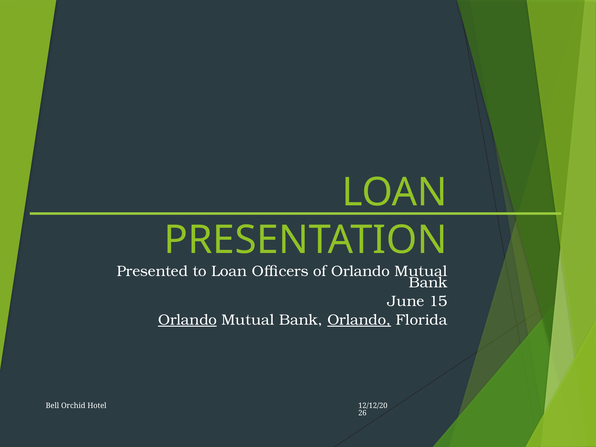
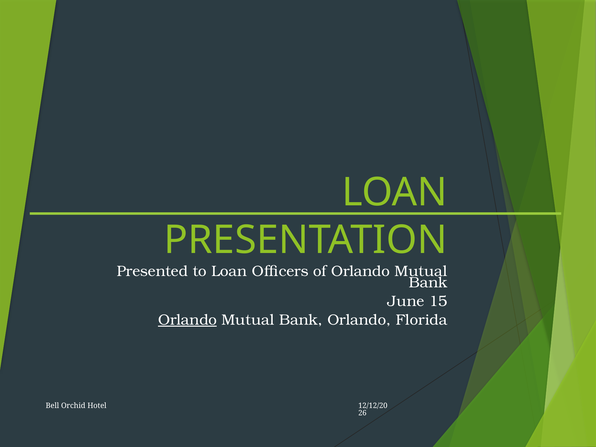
Orlando underline: present -> none (359, 320)
